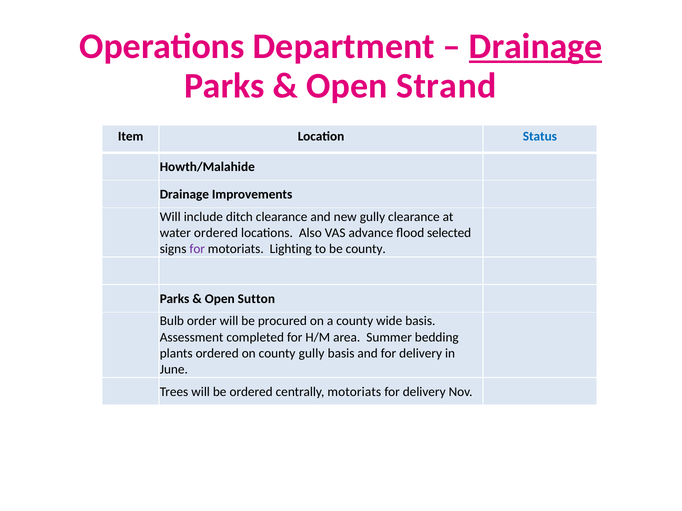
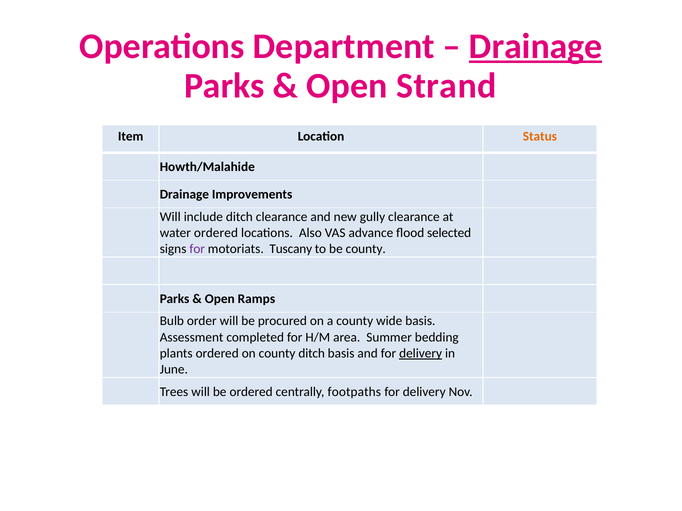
Status colour: blue -> orange (540, 137)
Lighting: Lighting -> Tuscany (291, 249)
Sutton: Sutton -> Ramps (256, 299)
county gully: gully -> ditch (312, 354)
delivery underline: none -> present (421, 354)
centrally motoriats: motoriats -> footpaths (354, 392)
